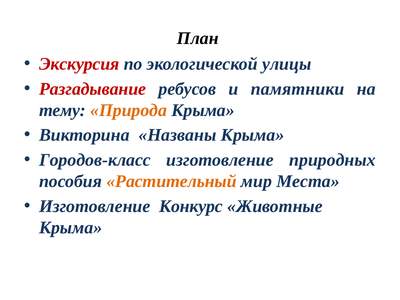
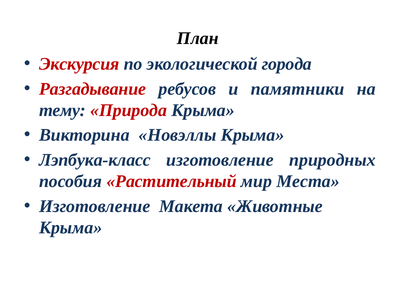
улицы: улицы -> города (287, 64)
Природа colour: orange -> red (129, 110)
Названы: Названы -> Новэллы (177, 135)
Городов-класс: Городов-класс -> Лэпбука-класс (95, 160)
Растительный colour: orange -> red (172, 181)
Конкурс: Конкурс -> Макета (191, 206)
